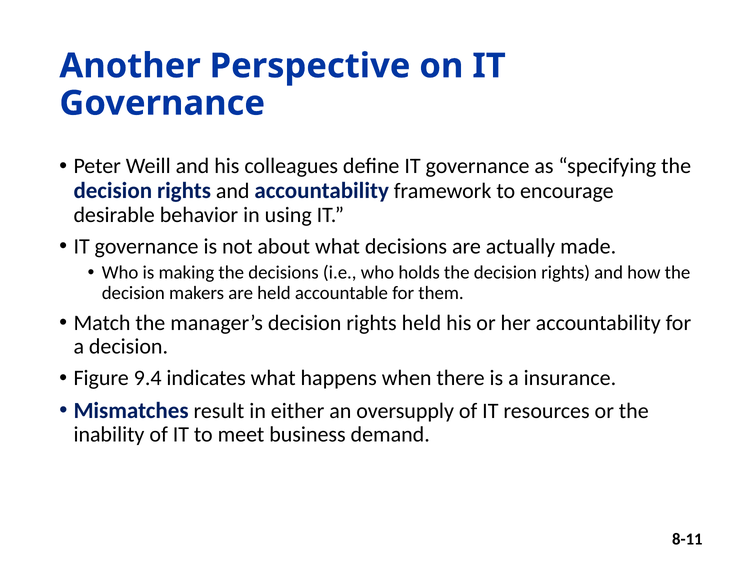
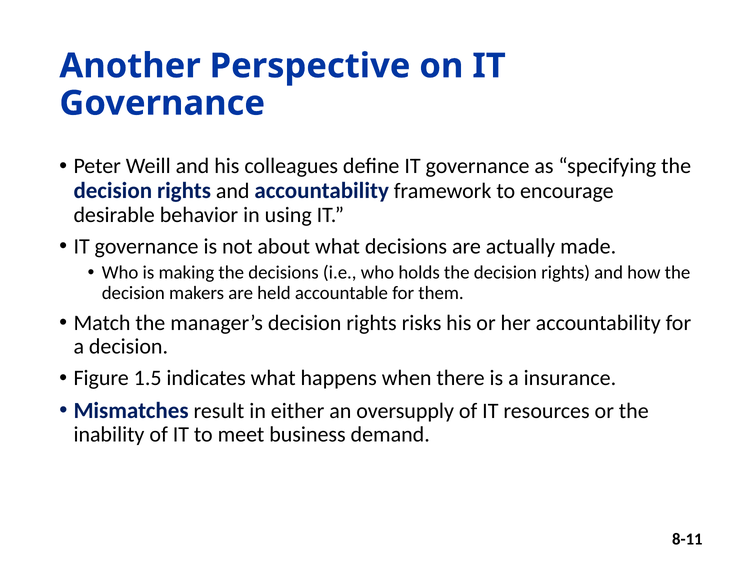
rights held: held -> risks (422, 323)
9.4: 9.4 -> 1.5 (148, 378)
